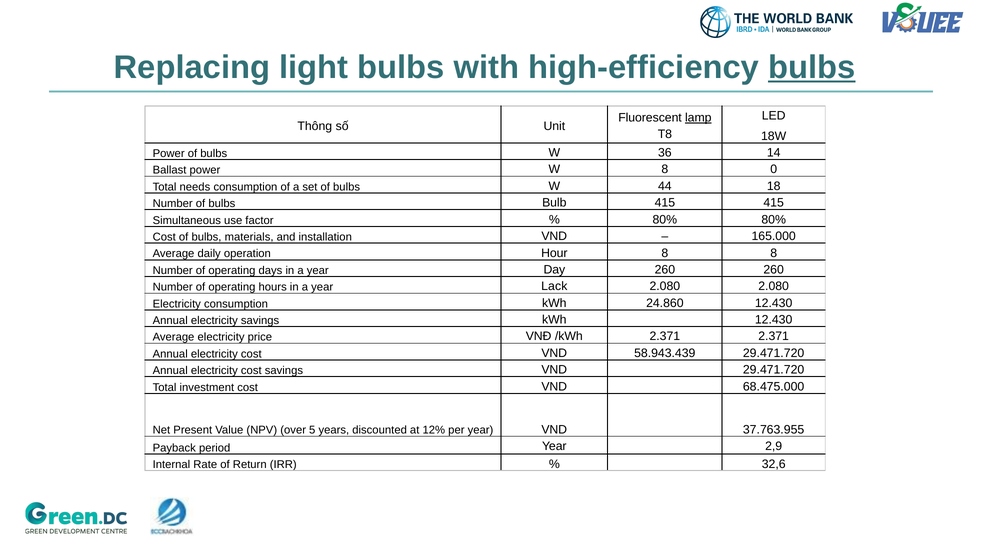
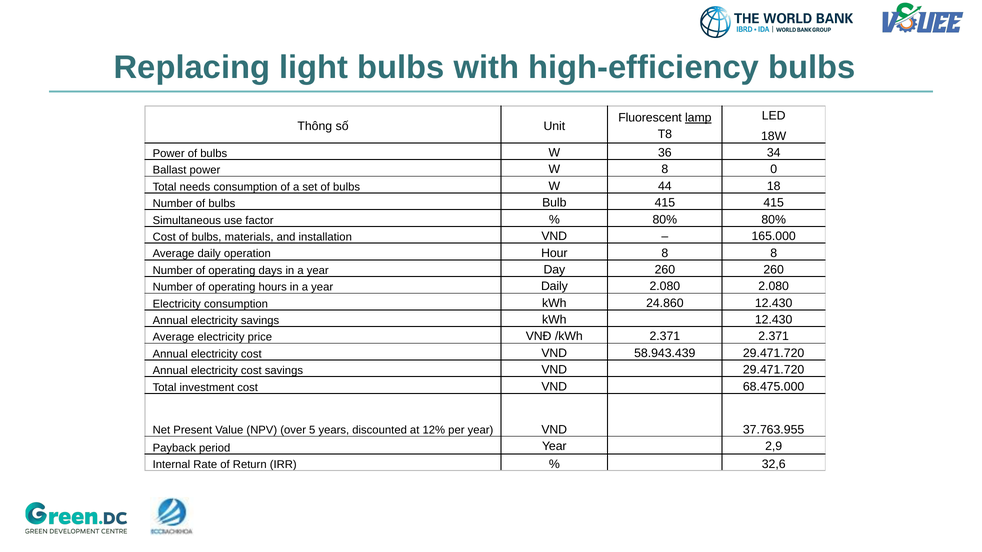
bulbs underline: present -> none (812, 68)
14: 14 -> 34 (774, 153)
year Lack: Lack -> Daily (554, 287)
